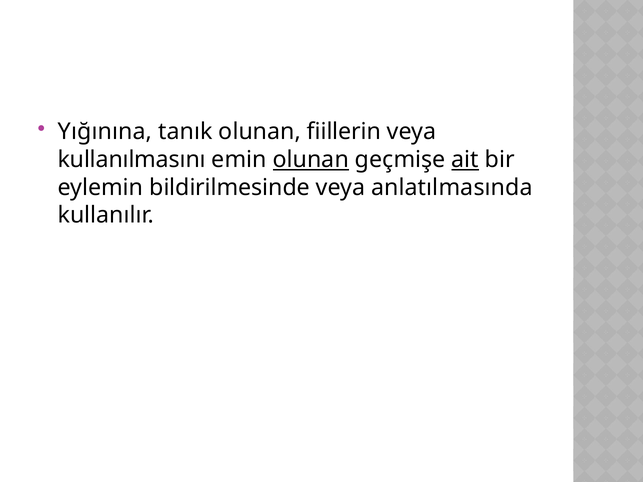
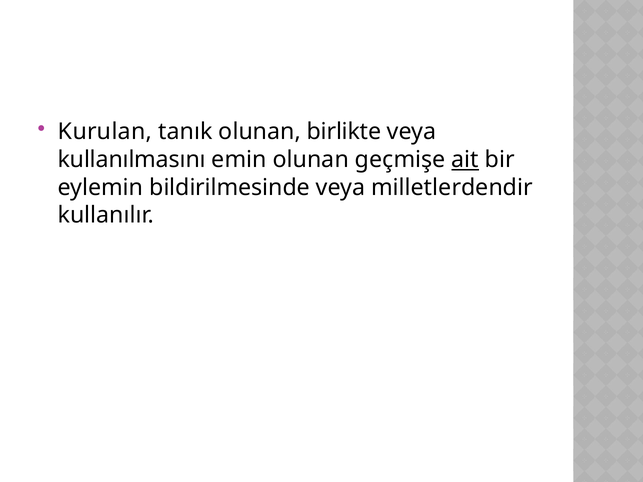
Yığınına: Yığınına -> Kurulan (105, 132)
fiillerin: fiillerin -> birlikte (344, 132)
olunan underline: present -> none (311, 160)
anlatılmasında: anlatılmasında -> milletlerdendir (452, 188)
